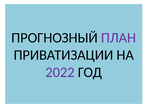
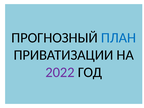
ПЛАН colour: purple -> blue (118, 38)
